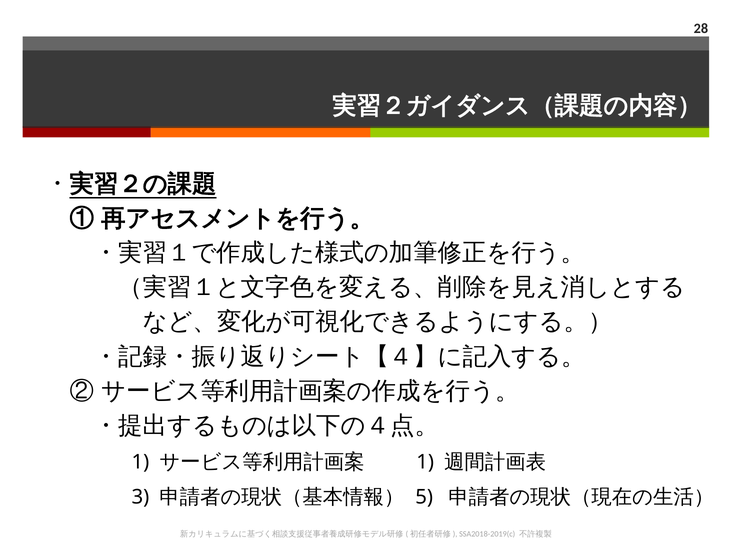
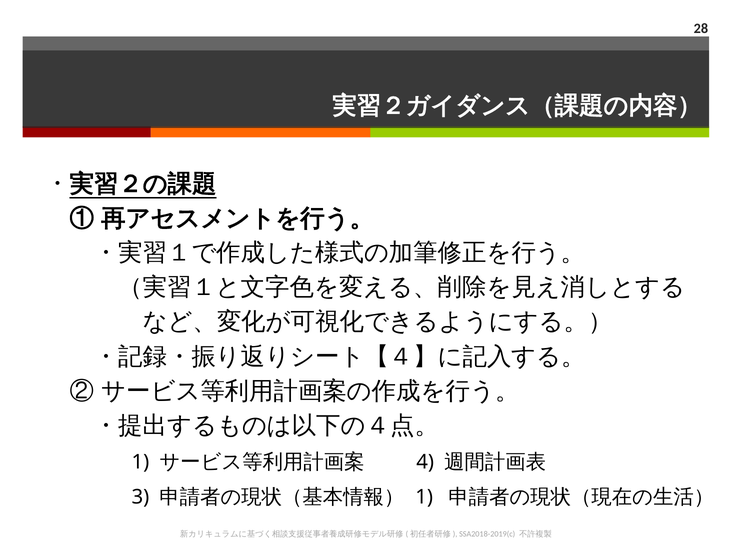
1: 1 -> 4 (425, 462)
5: 5 -> 1 (424, 497)
